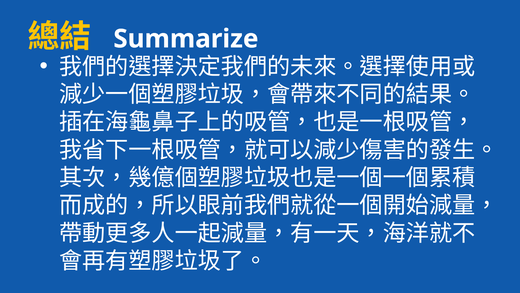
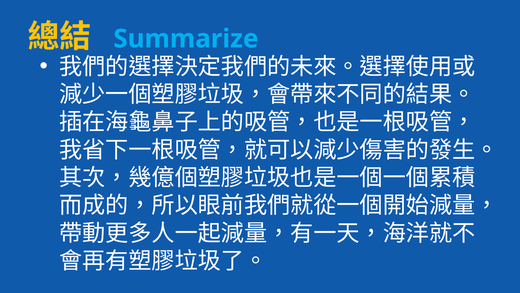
Summarize colour: white -> light blue (186, 39)
